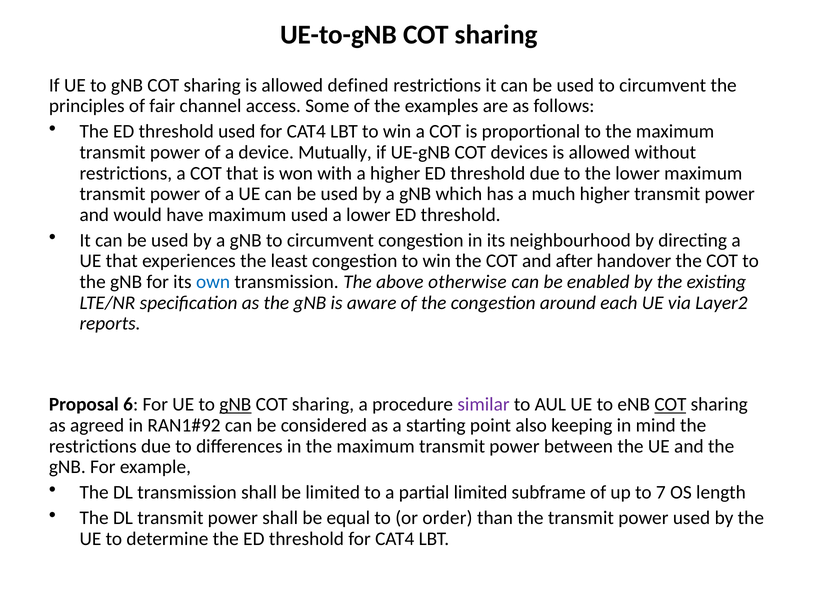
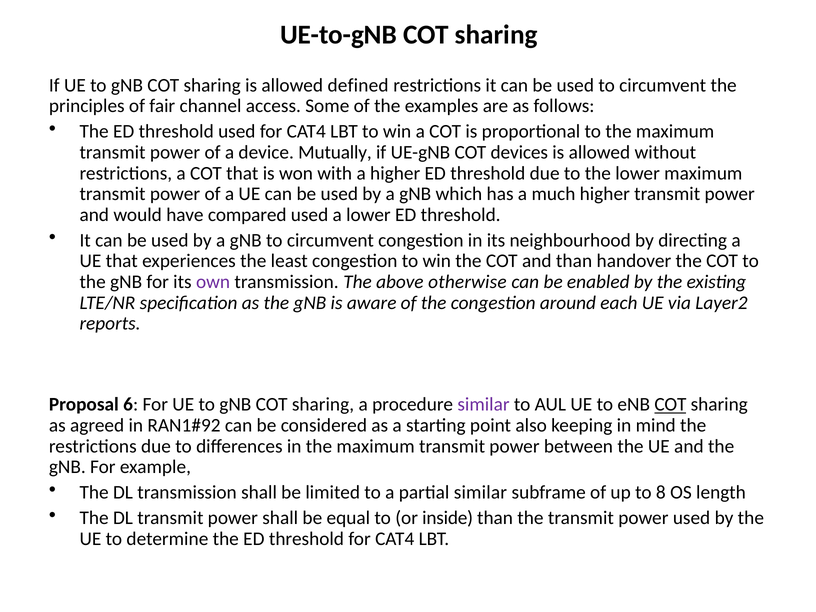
have maximum: maximum -> compared (247, 215)
and after: after -> than (574, 261)
own colour: blue -> purple (213, 282)
gNB underline: present -> none (235, 405)
partial limited: limited -> similar (480, 493)
7: 7 -> 8 (661, 493)
order: order -> inside (448, 518)
